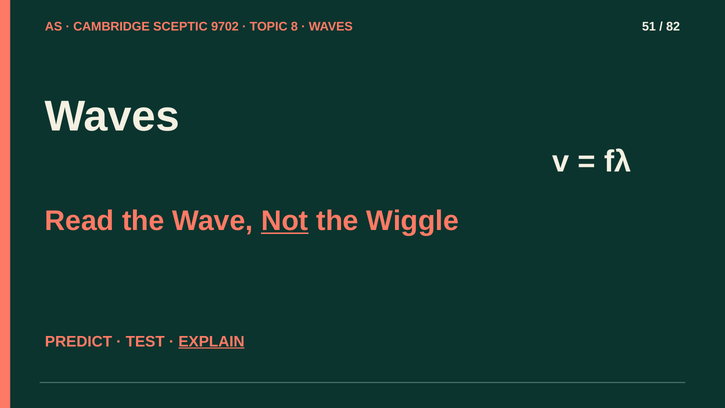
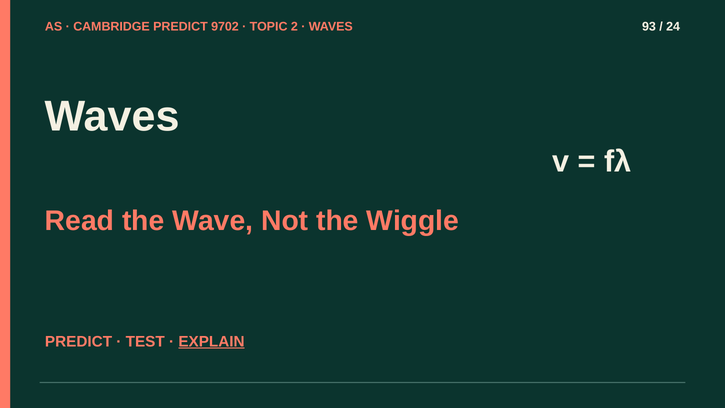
CAMBRIDGE SCEPTIC: SCEPTIC -> PREDICT (180, 27)
8: 8 -> 2 (294, 27)
51: 51 -> 93 (649, 27)
82: 82 -> 24 (673, 27)
Not underline: present -> none (285, 221)
